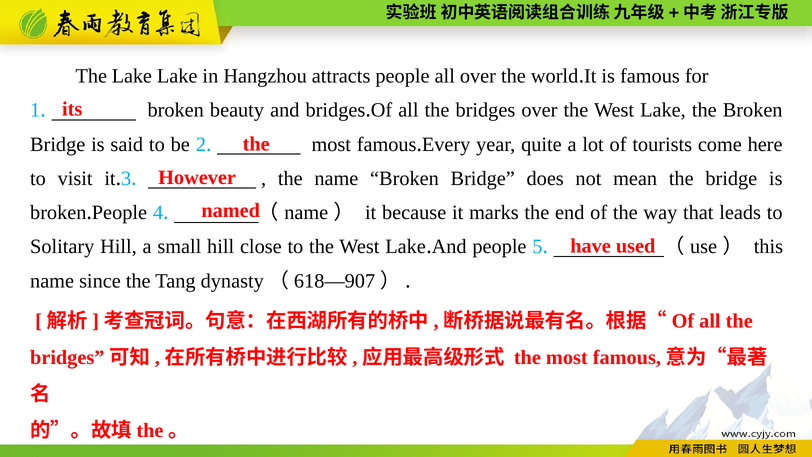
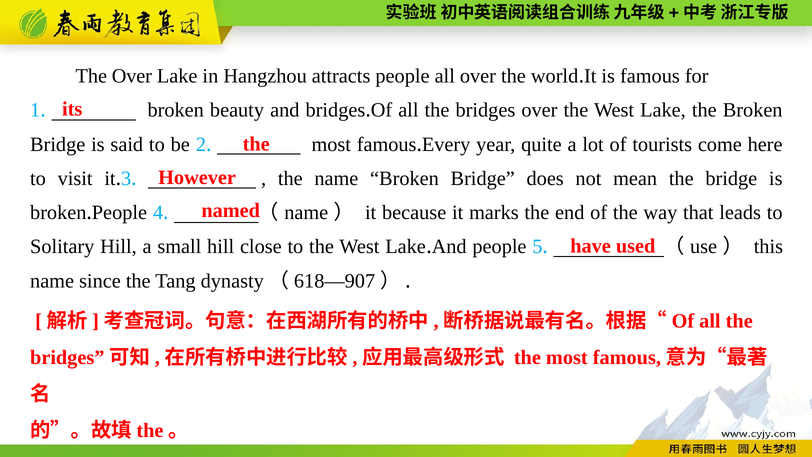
The Lake: Lake -> Over (132, 76)
